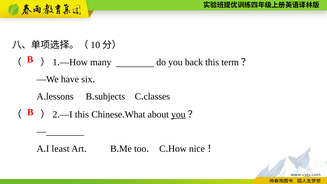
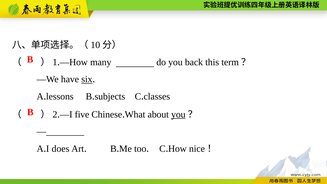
six underline: none -> present (87, 79)
this: this -> five (82, 114)
least: least -> does (61, 149)
